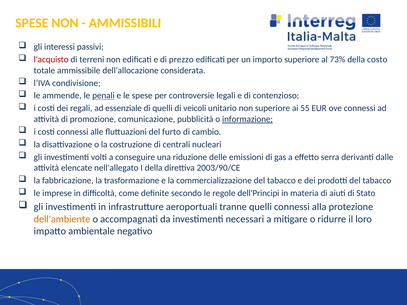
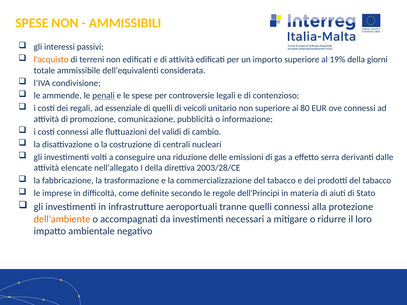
l'acquisto colour: red -> orange (51, 60)
di prezzo: prezzo -> attività (181, 60)
73%: 73% -> 19% (338, 60)
costo: costo -> giorni (377, 60)
dell'allocazione: dell'allocazione -> dell'equivalenti (131, 70)
55: 55 -> 80 (305, 108)
informazione underline: present -> none (247, 119)
furto: furto -> validi (172, 132)
2003/90/CE: 2003/90/CE -> 2003/28/CE (219, 168)
